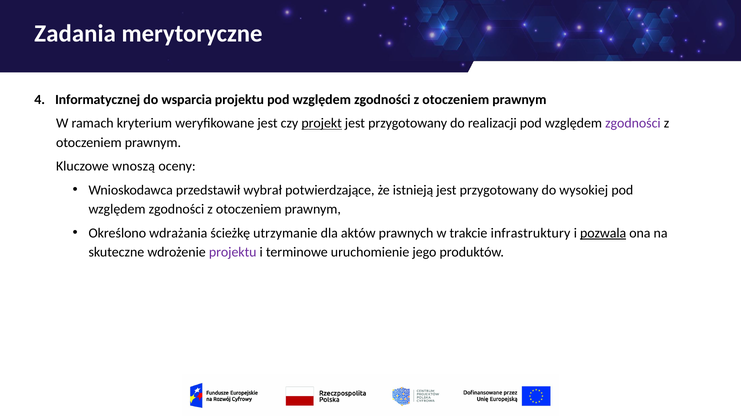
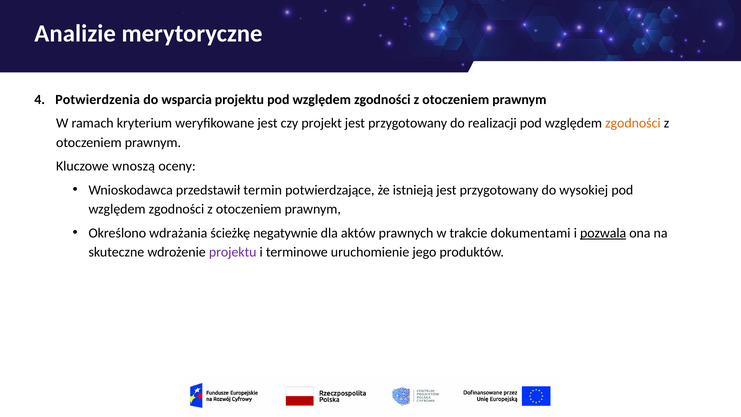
Zadania: Zadania -> Analizie (75, 34)
Informatycznej: Informatycznej -> Potwierdzenia (98, 99)
projekt underline: present -> none (322, 123)
zgodności colour: purple -> orange (633, 123)
wybrał: wybrał -> termin (263, 190)
utrzymanie: utrzymanie -> negatywnie (285, 233)
infrastruktury: infrastruktury -> dokumentami (531, 233)
